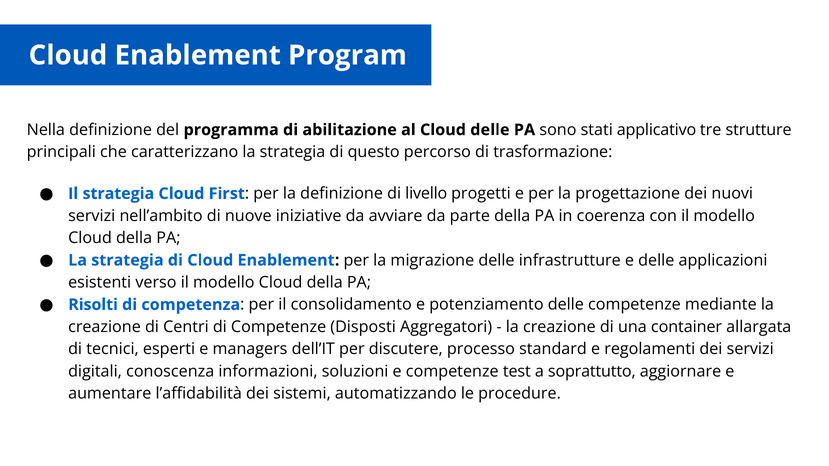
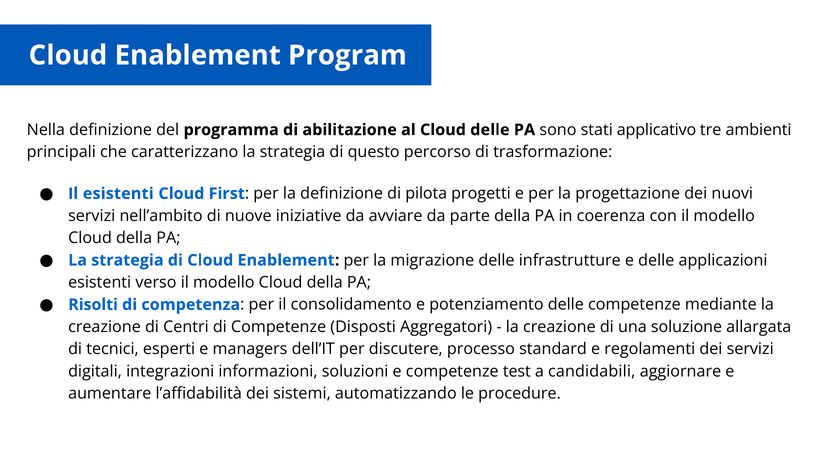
strutture: strutture -> ambienti (759, 130)
Il strategia: strategia -> esistenti (118, 194)
livello: livello -> pilota (426, 194)
container: container -> soluzione (687, 327)
conoscenza: conoscenza -> integrazioni (170, 372)
soprattutto: soprattutto -> candidabili (592, 372)
